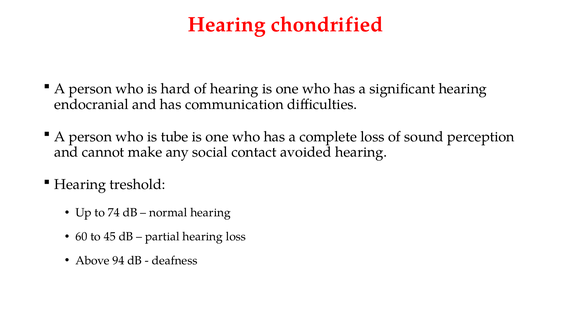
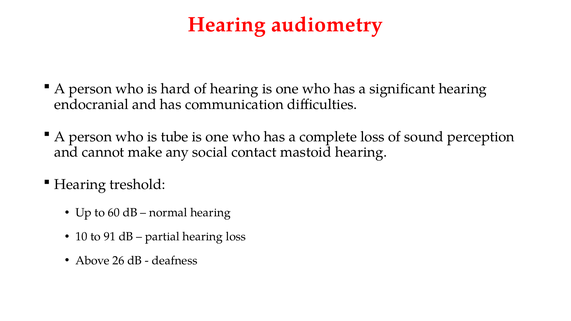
chondrified: chondrified -> audiometry (327, 25)
avoided: avoided -> mastoid (306, 152)
74: 74 -> 60 (114, 213)
60: 60 -> 10 (82, 237)
45: 45 -> 91 (110, 237)
94: 94 -> 26 (118, 261)
